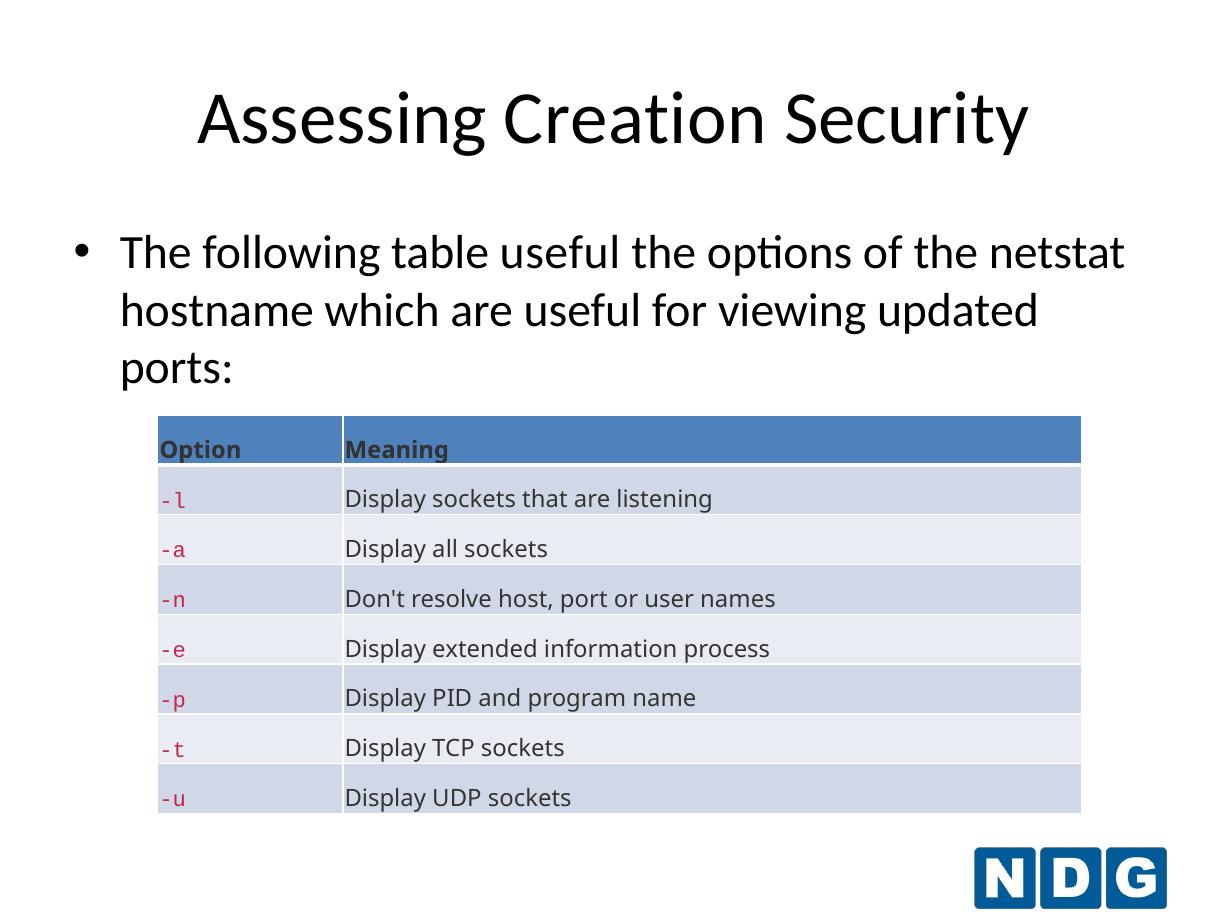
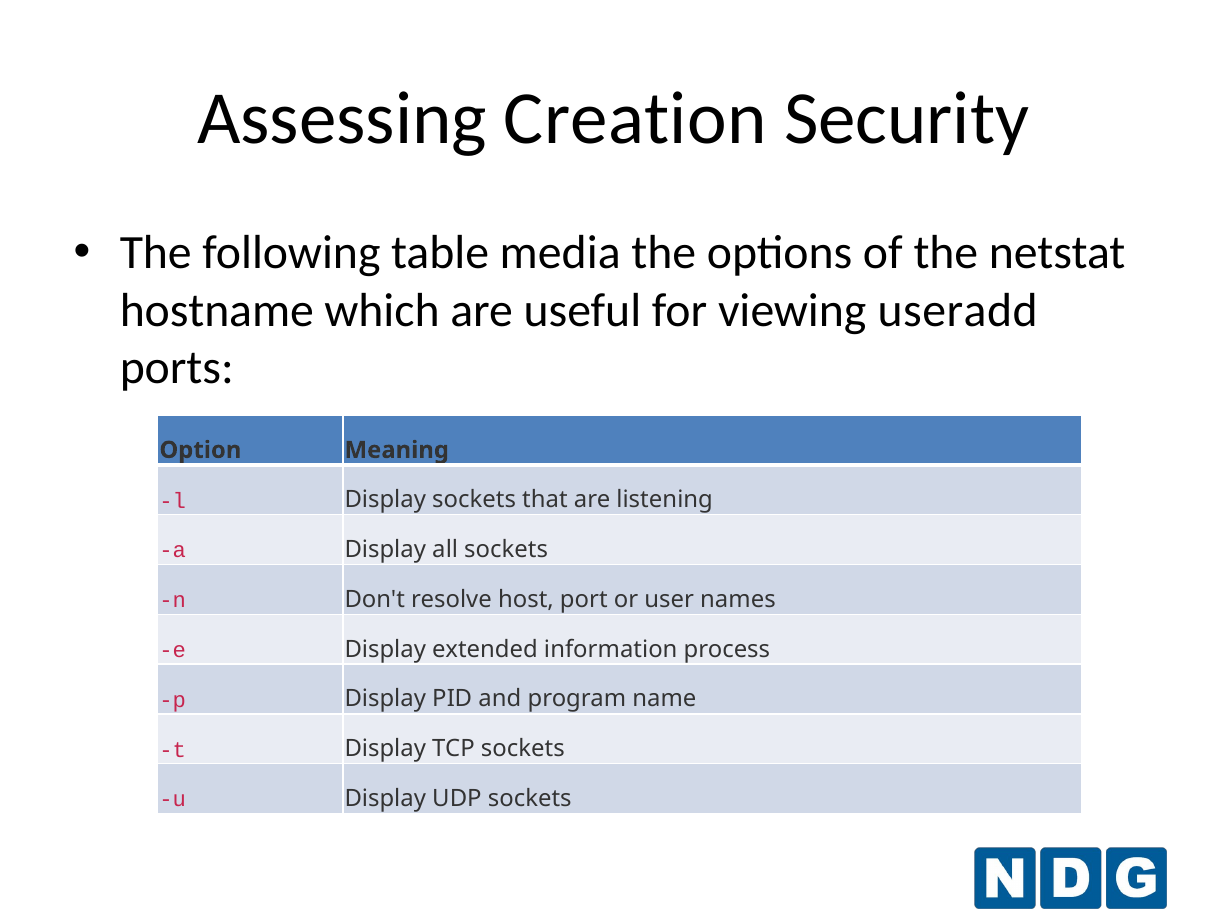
table useful: useful -> media (560, 253)
updated: updated -> useradd (958, 310)
